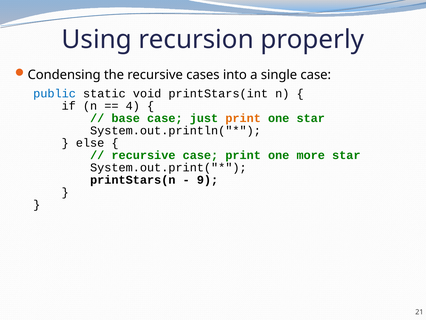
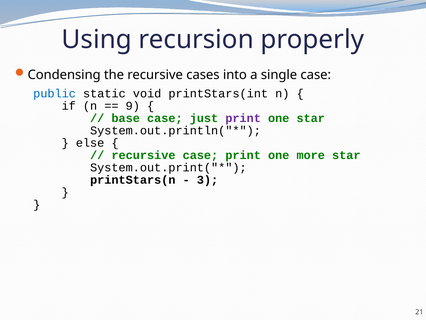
4: 4 -> 9 (133, 106)
print colour: orange -> purple (243, 118)
9: 9 -> 3 (208, 180)
